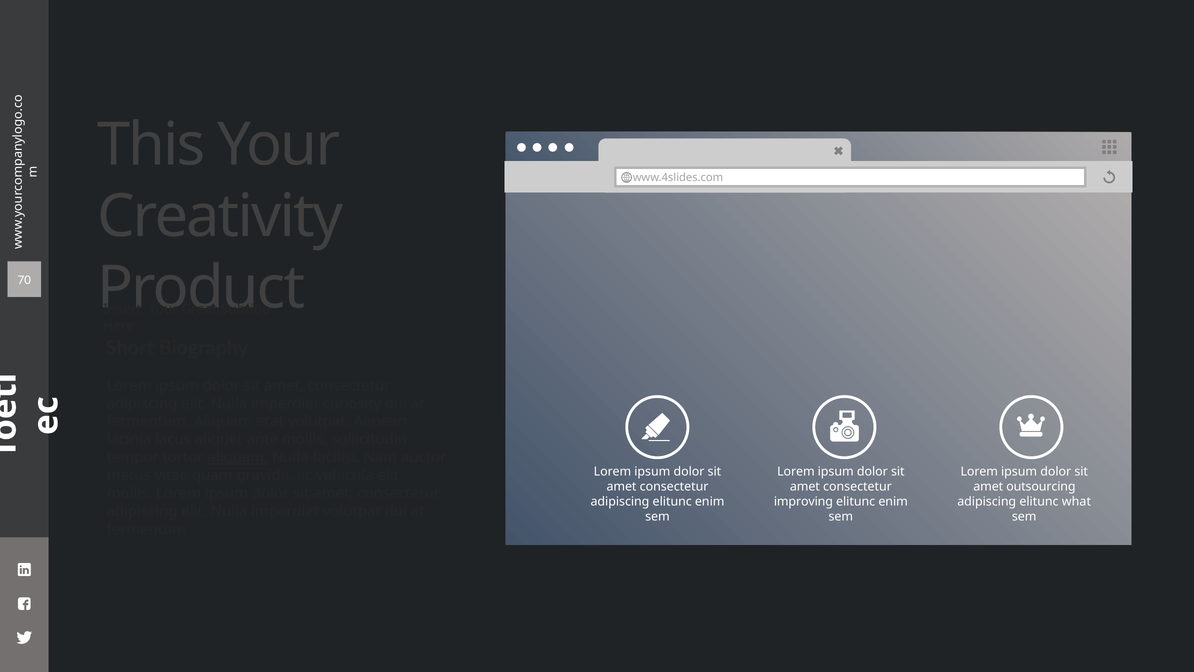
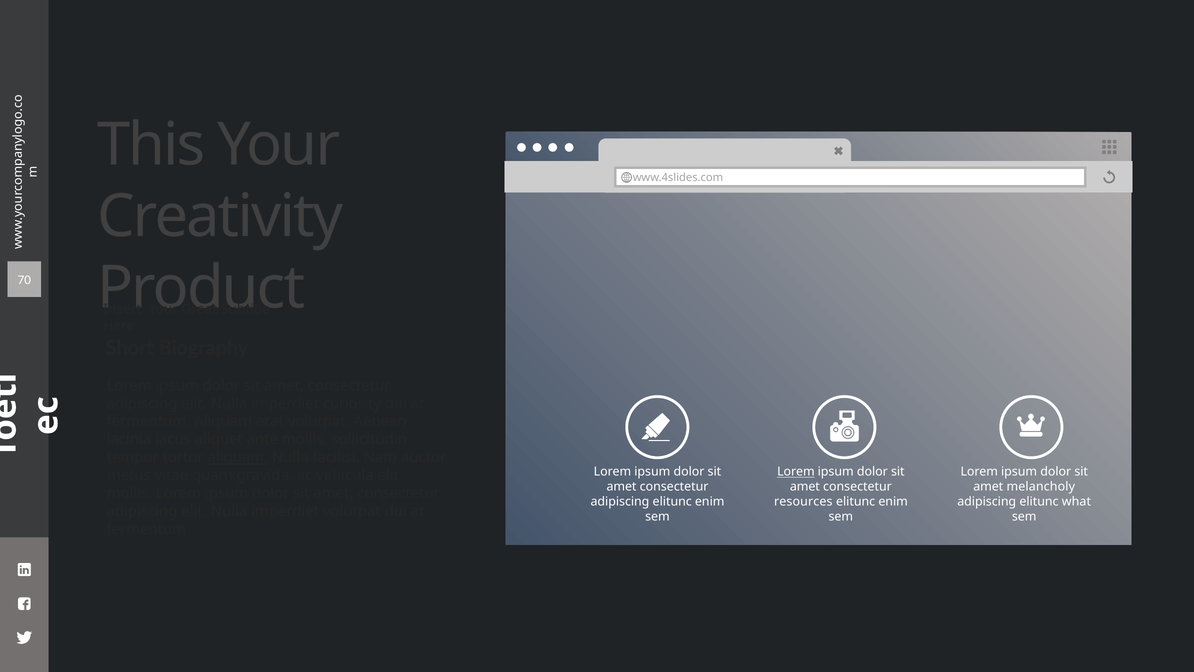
Lorem underline: none -> present (796, 472)
outsourcing: outsourcing -> melancholy (1041, 487)
improving: improving -> resources (803, 501)
